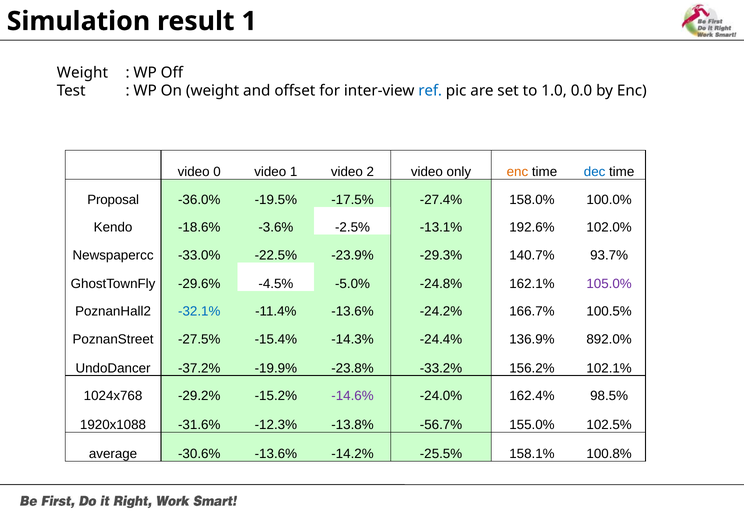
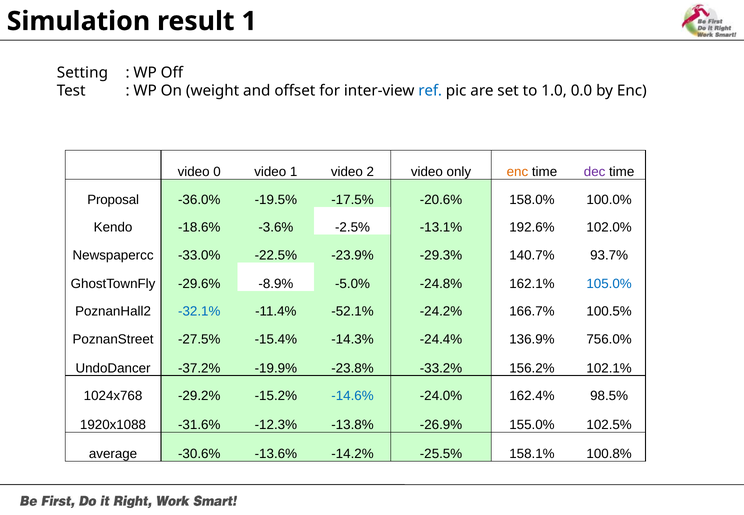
Weight: Weight -> Setting (82, 73)
dec colour: blue -> purple (595, 172)
-27.4%: -27.4% -> -20.6% (441, 200)
-4.5%: -4.5% -> -8.9% (276, 284)
105.0% colour: purple -> blue (609, 284)
-11.4% -13.6%: -13.6% -> -52.1% (352, 311)
892.0%: 892.0% -> 756.0% (609, 339)
-14.6% colour: purple -> blue (352, 396)
-56.7%: -56.7% -> -26.9% (441, 425)
